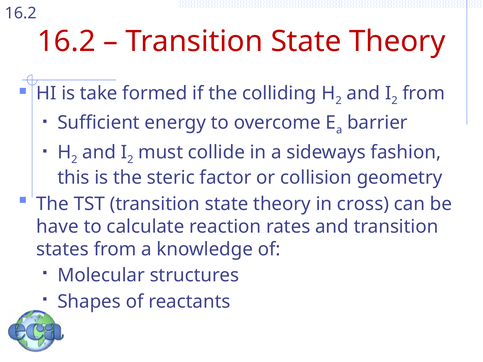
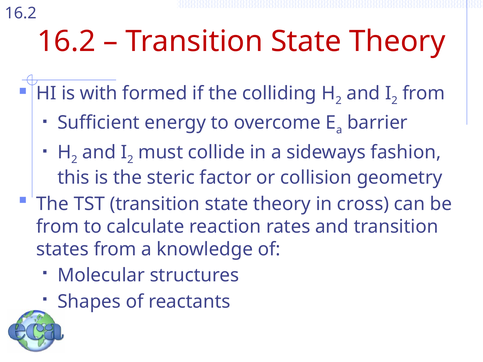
take: take -> with (99, 93)
have: have -> from (58, 227)
